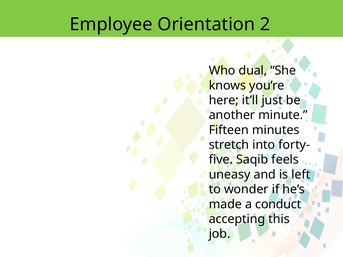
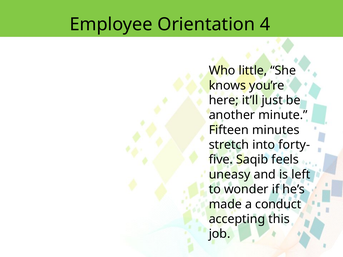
2: 2 -> 4 (265, 24)
dual: dual -> little (253, 71)
